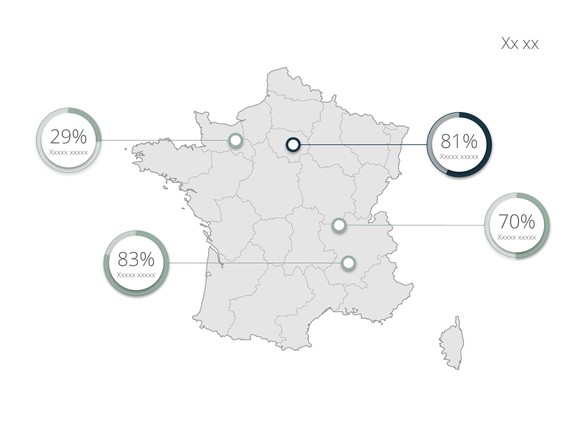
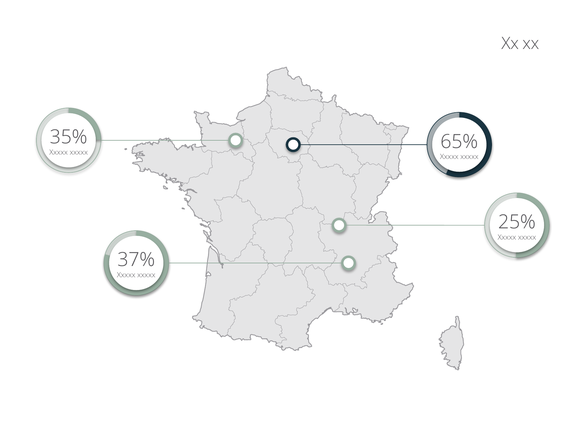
29%: 29% -> 35% (69, 137)
81%: 81% -> 65% (459, 142)
70%: 70% -> 25% (517, 222)
83%: 83% -> 37% (136, 260)
